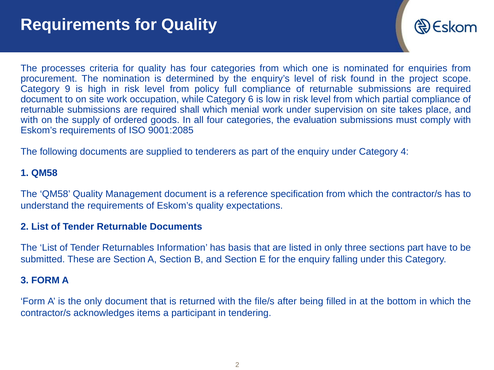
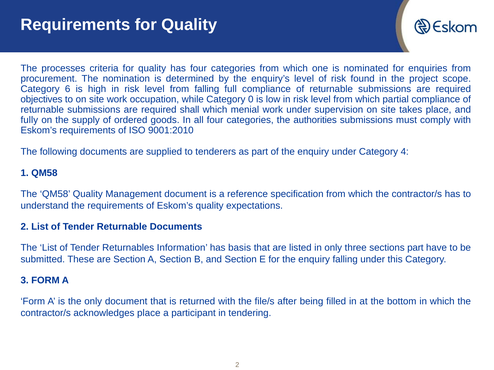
9: 9 -> 6 (68, 89)
from policy: policy -> falling (207, 89)
document: document -> objectives (41, 100)
6: 6 -> 0 (251, 100)
with: with -> fully (29, 120)
evaluation: evaluation -> authorities (315, 120)
9001:2085: 9001:2085 -> 9001:2010 (171, 131)
acknowledges items: items -> place (149, 313)
